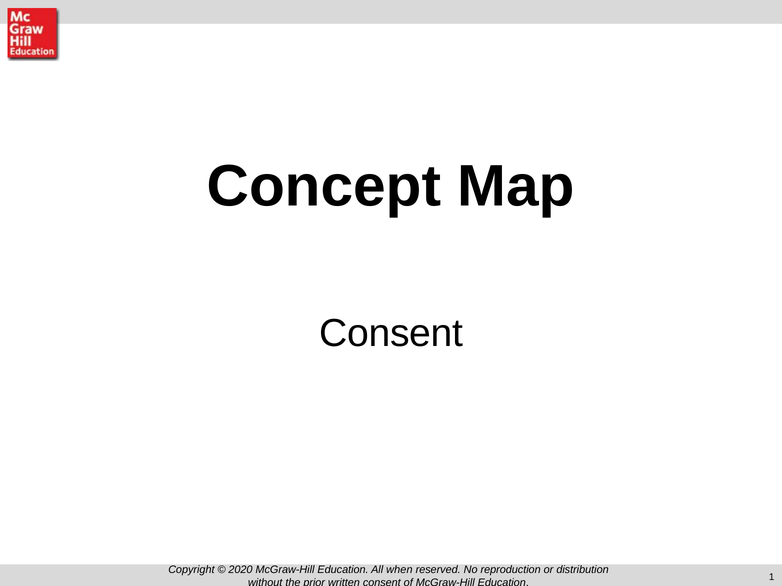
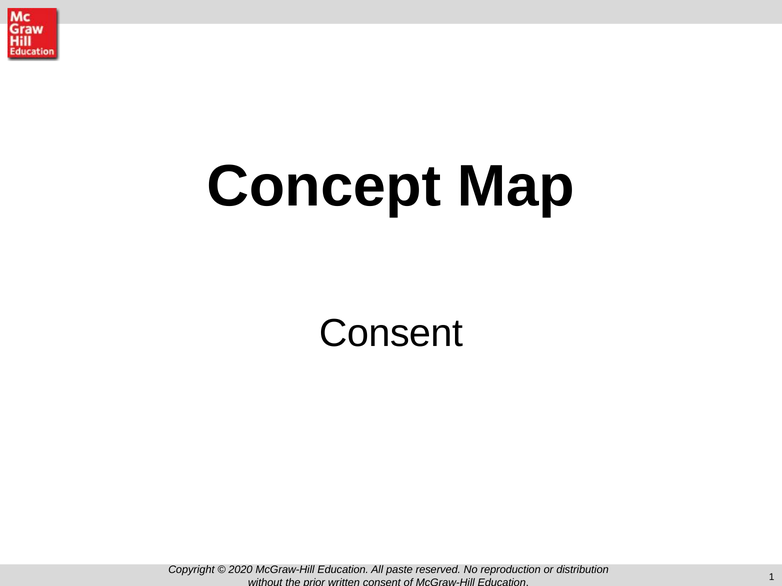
when: when -> paste (399, 570)
